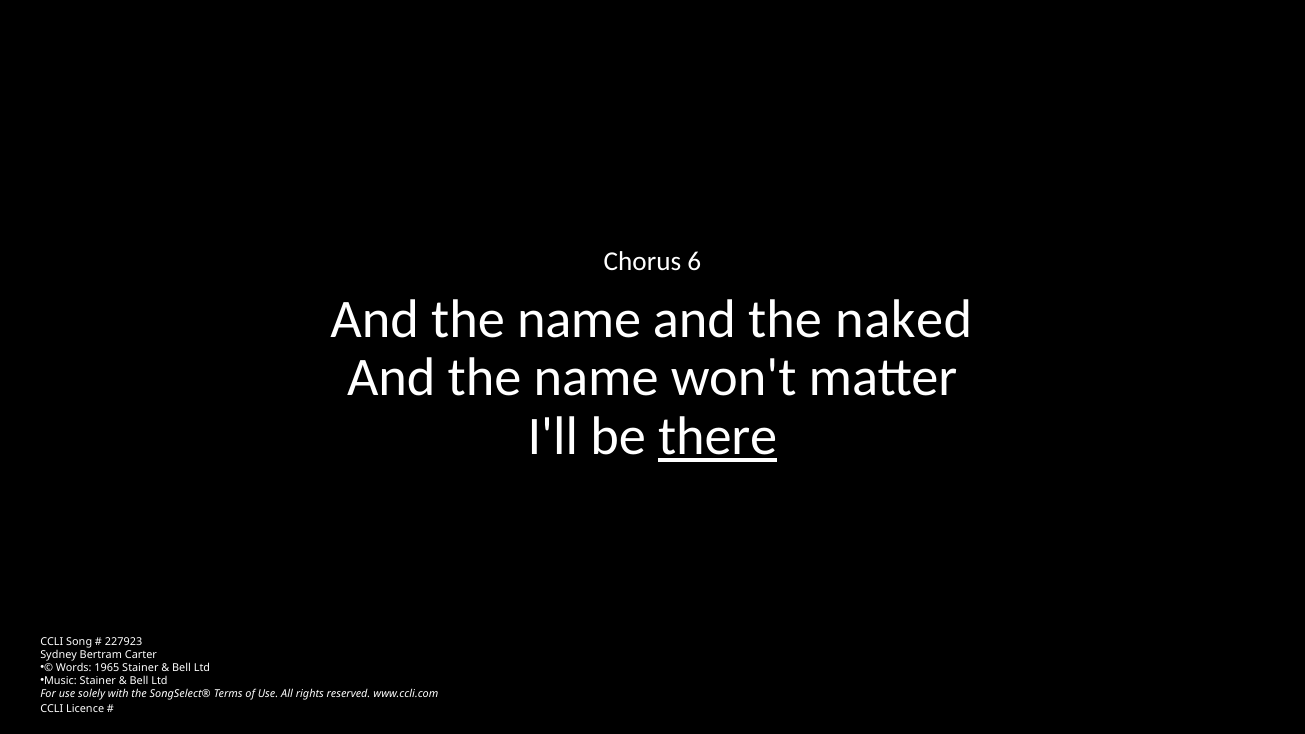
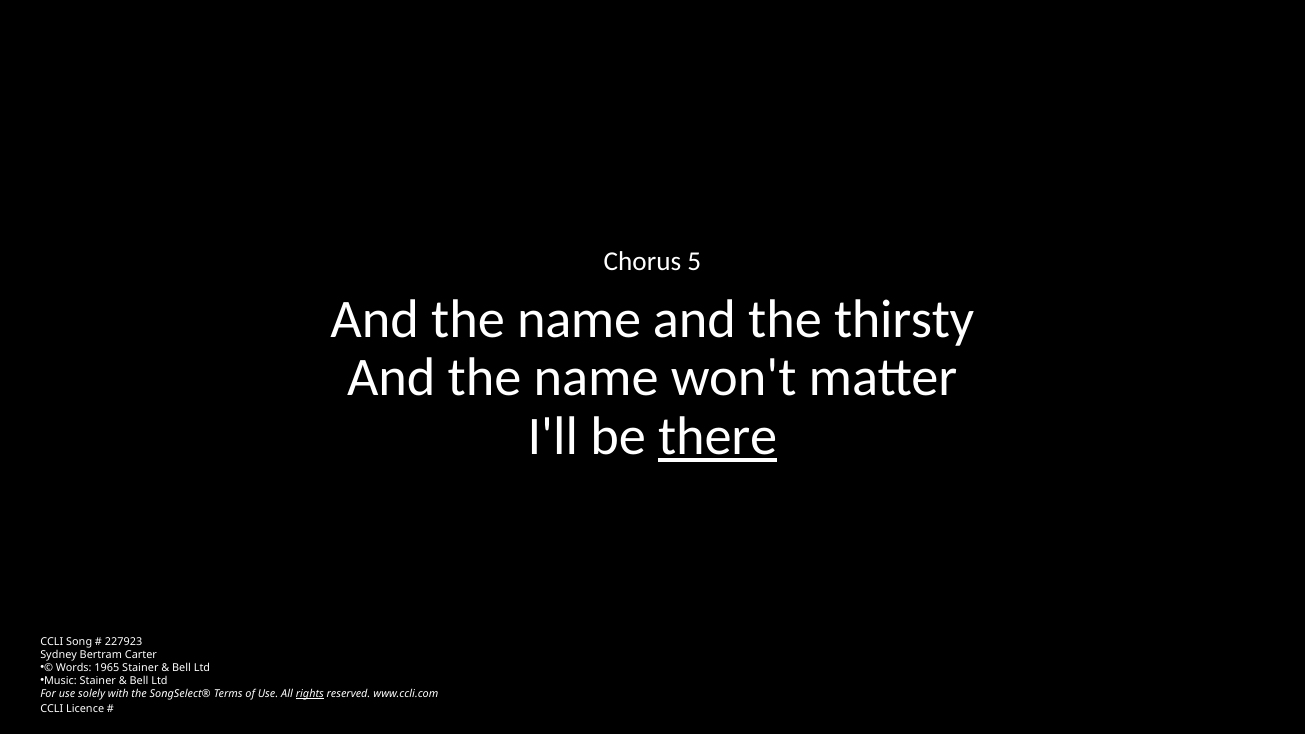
6: 6 -> 5 (694, 262)
naked: naked -> thirsty (904, 319)
rights underline: none -> present (310, 694)
